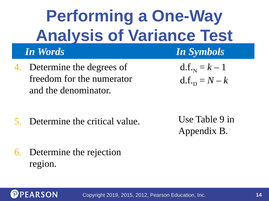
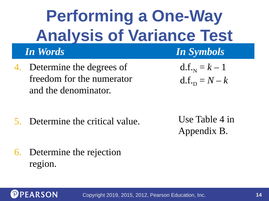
Table 9: 9 -> 4 (222, 120)
